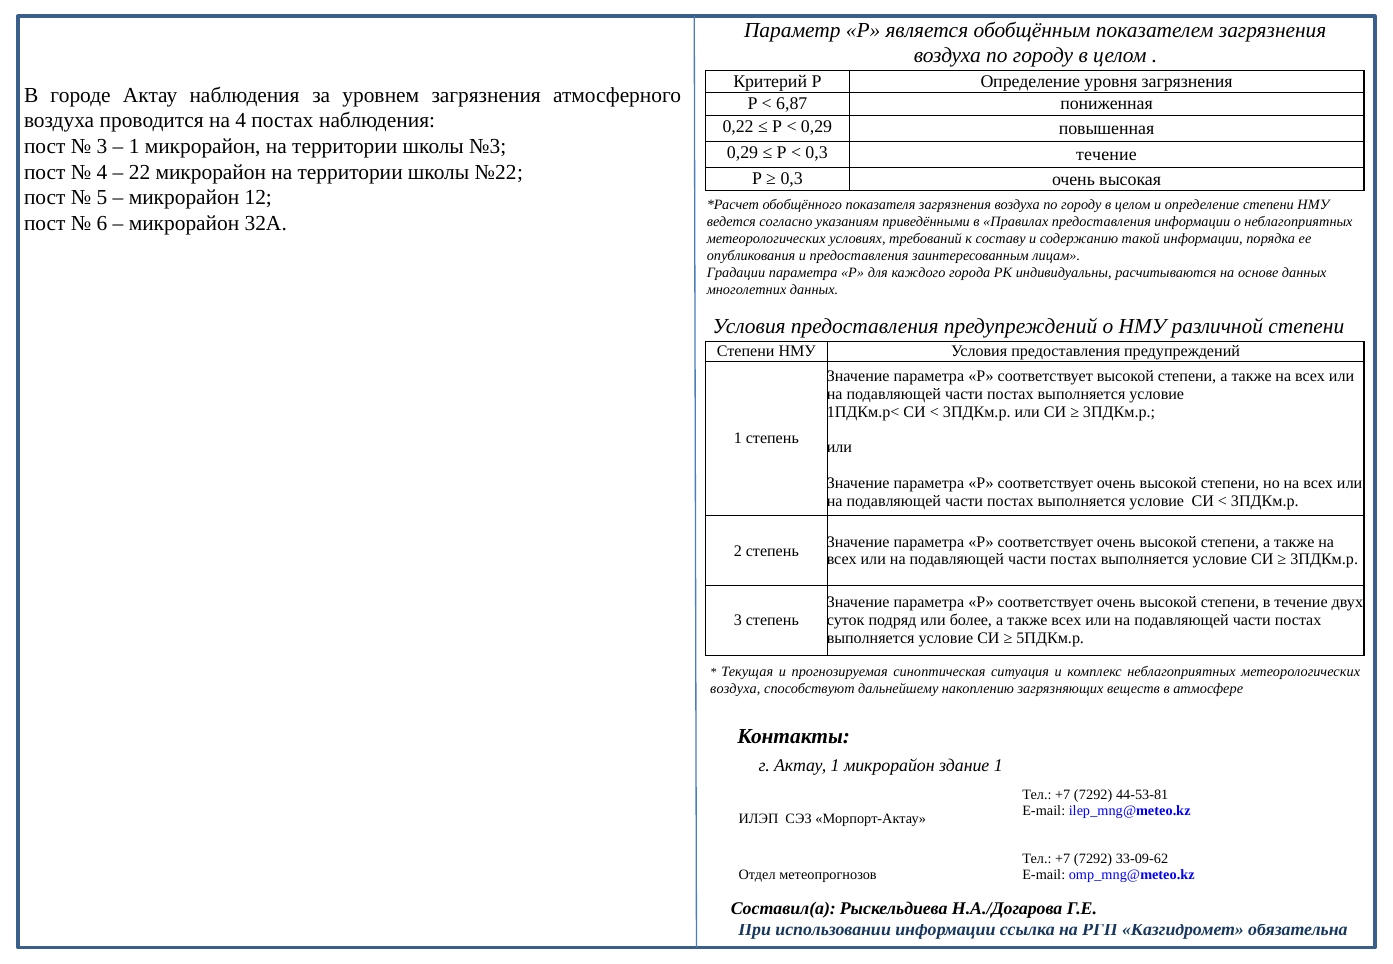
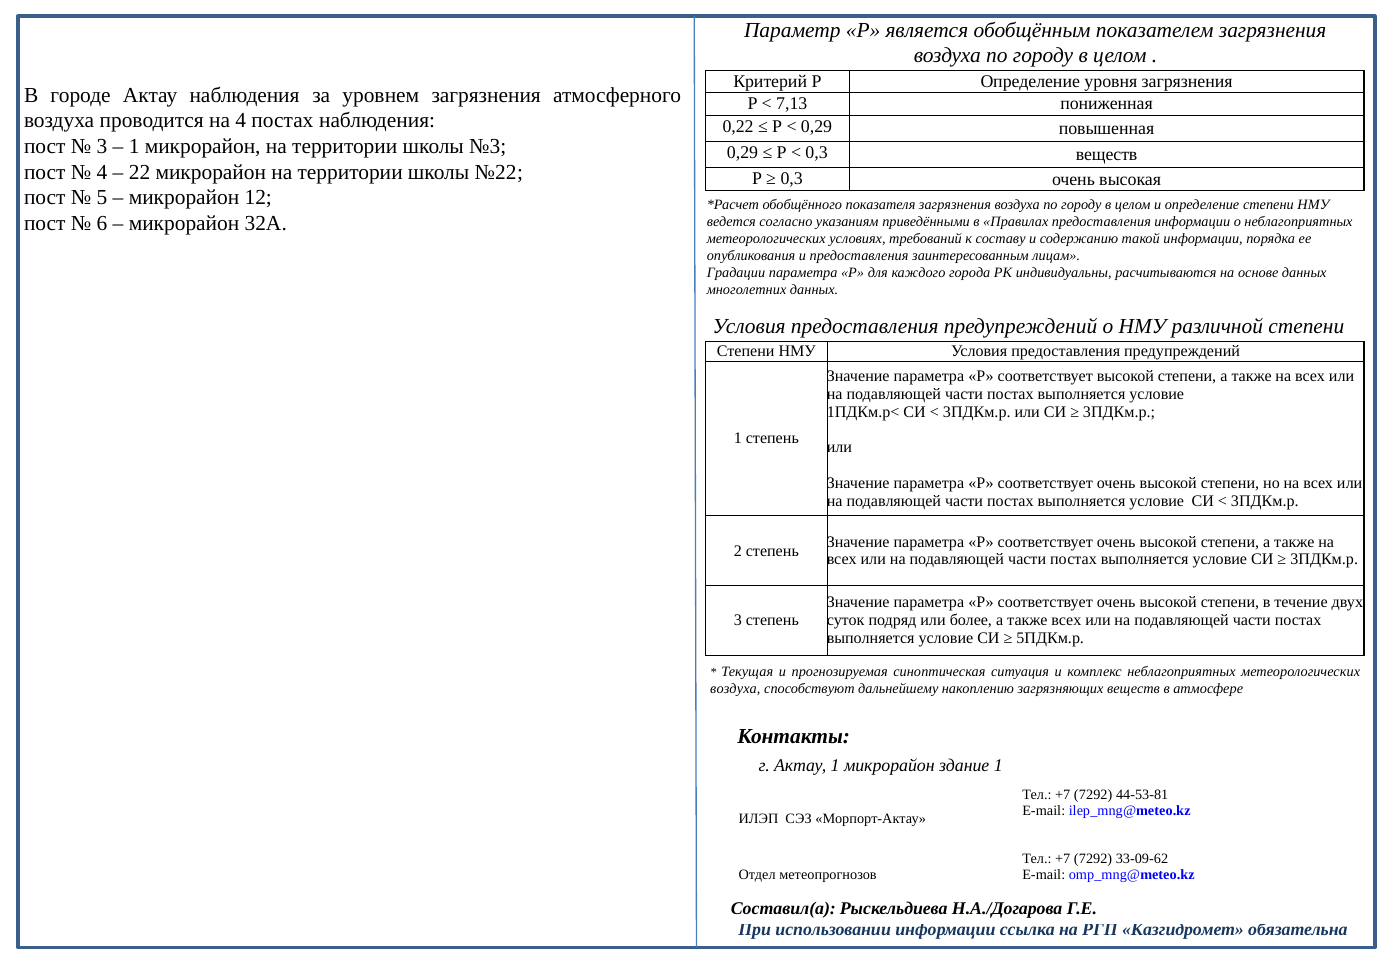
6,87: 6,87 -> 7,13 (792, 103)
0,3 течение: течение -> веществ (1107, 155)
